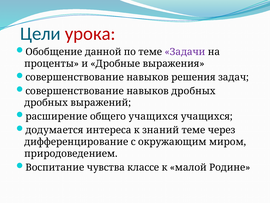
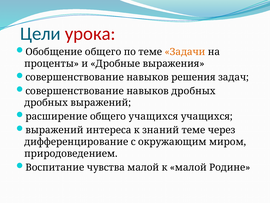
Обобщение данной: данной -> общего (103, 52)
Задачи colour: purple -> orange (185, 52)
додумается: додумается -> выражений (54, 130)
чувства классе: классе -> малой (143, 167)
